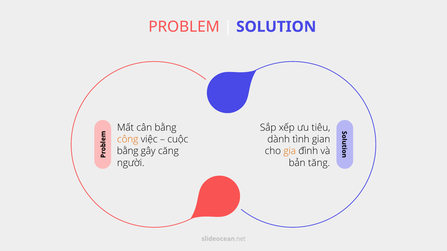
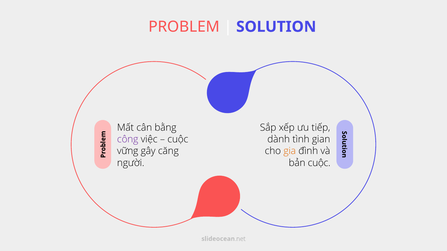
tiêu: tiêu -> tiếp (321, 128)
công colour: orange -> purple (128, 140)
bằng: bằng -> vững (128, 151)
bản tăng: tăng -> cuộc (319, 163)
